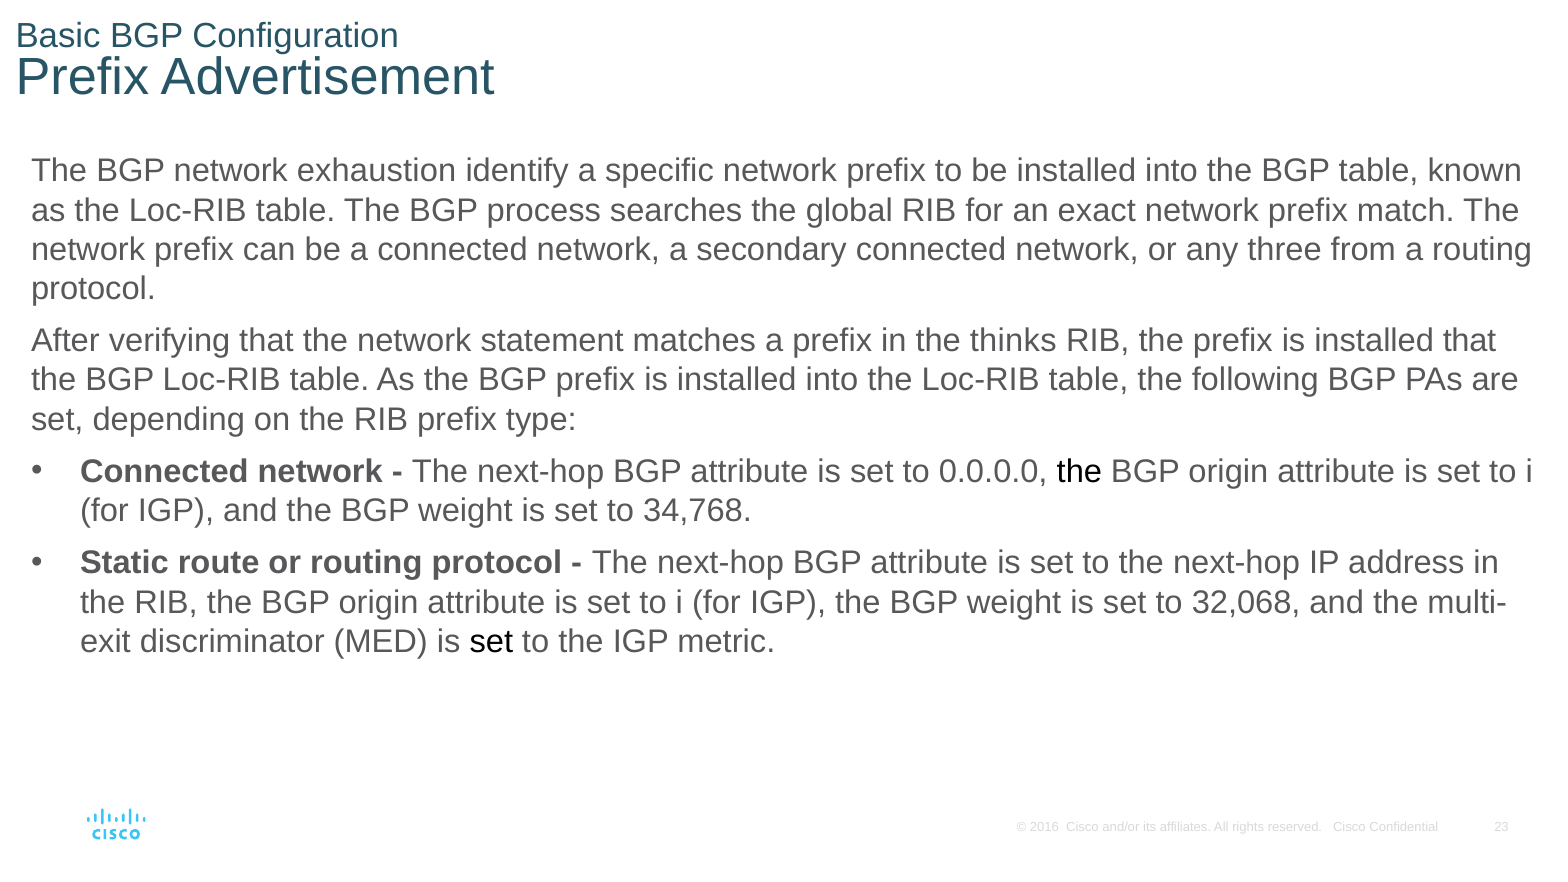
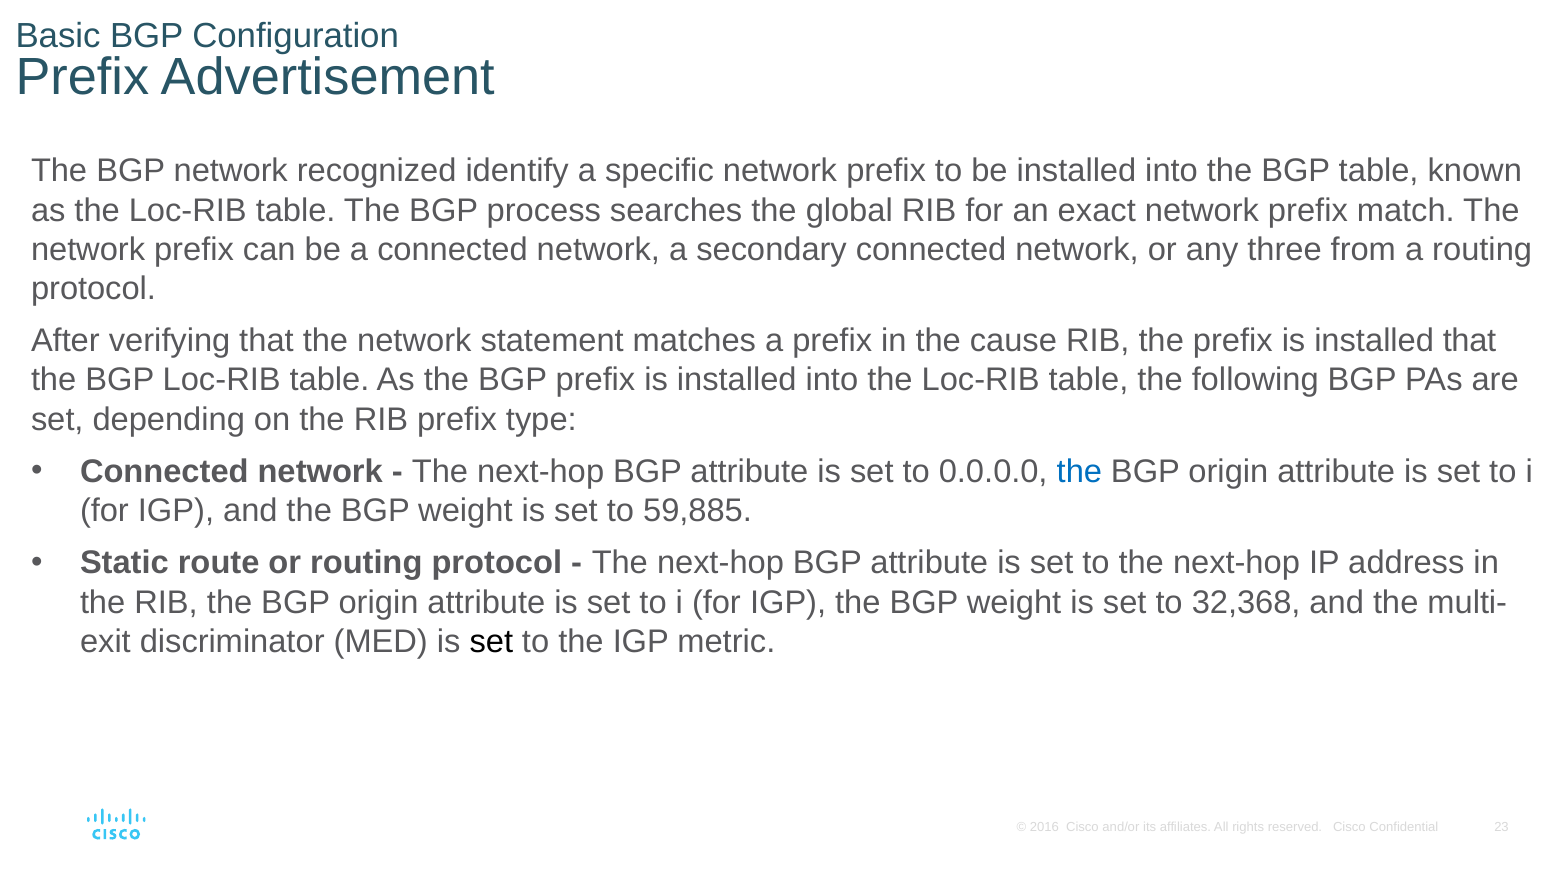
exhaustion: exhaustion -> recognized (377, 171)
thinks: thinks -> cause (1013, 341)
the colour: black -> blue (1079, 472)
34,768: 34,768 -> 59,885 (698, 511)
32,068: 32,068 -> 32,368 (1246, 602)
